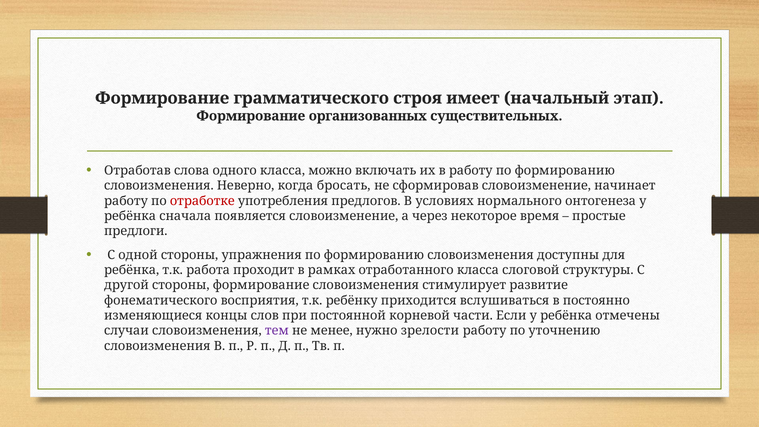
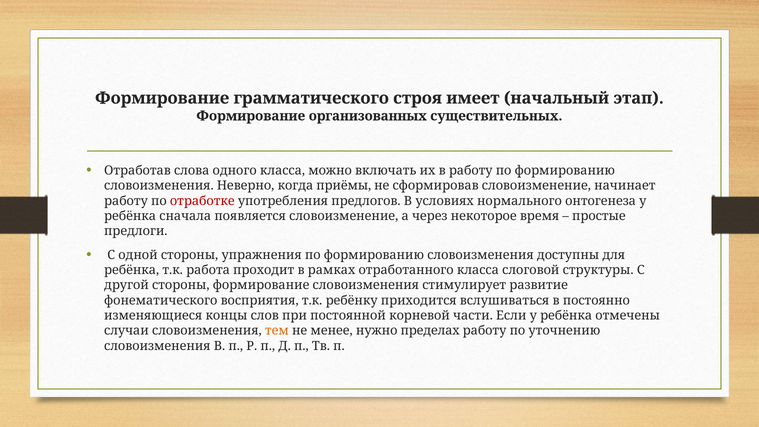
бросать: бросать -> приёмы (344, 186)
тем colour: purple -> orange (277, 331)
зрелости: зрелости -> пределах (430, 331)
